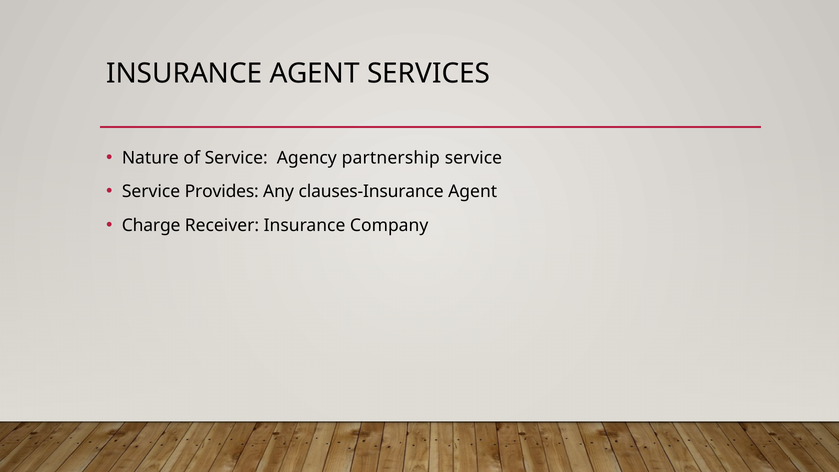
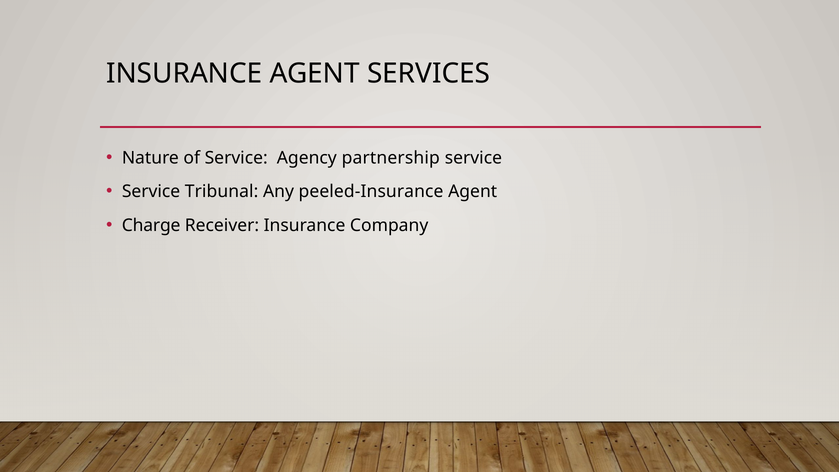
Provides: Provides -> Tribunal (222, 192)
clauses-Insurance: clauses-Insurance -> peeled-Insurance (371, 192)
